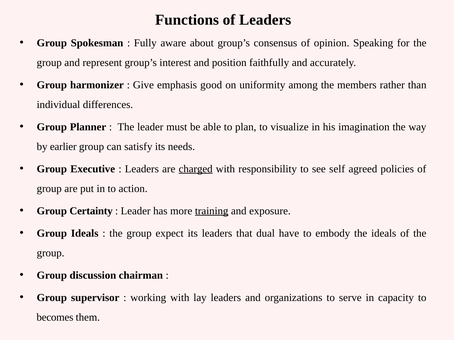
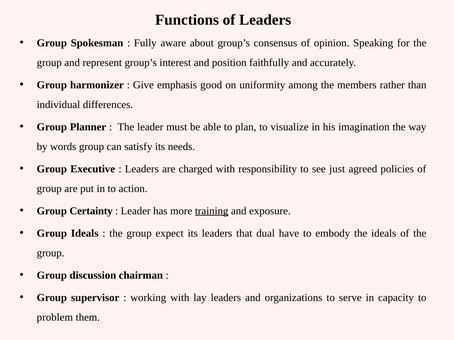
earlier: earlier -> words (63, 147)
charged underline: present -> none (196, 169)
self: self -> just (337, 169)
becomes: becomes -> problem (55, 318)
